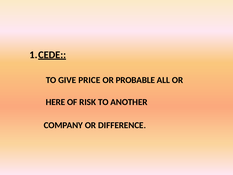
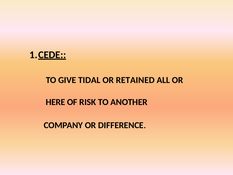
PRICE: PRICE -> TIDAL (89, 80)
PROBABLE: PROBABLE -> RETAINED (135, 80)
